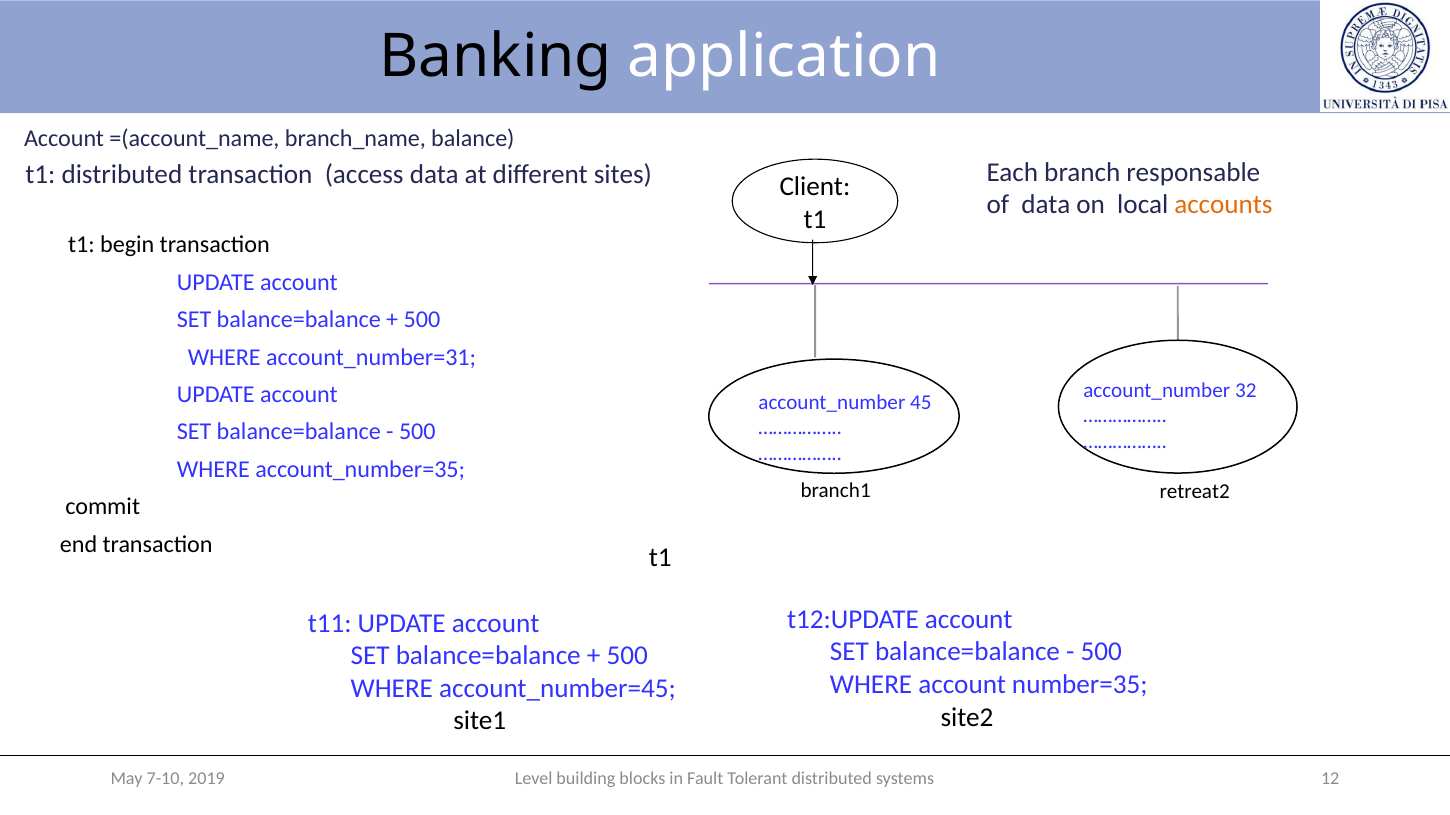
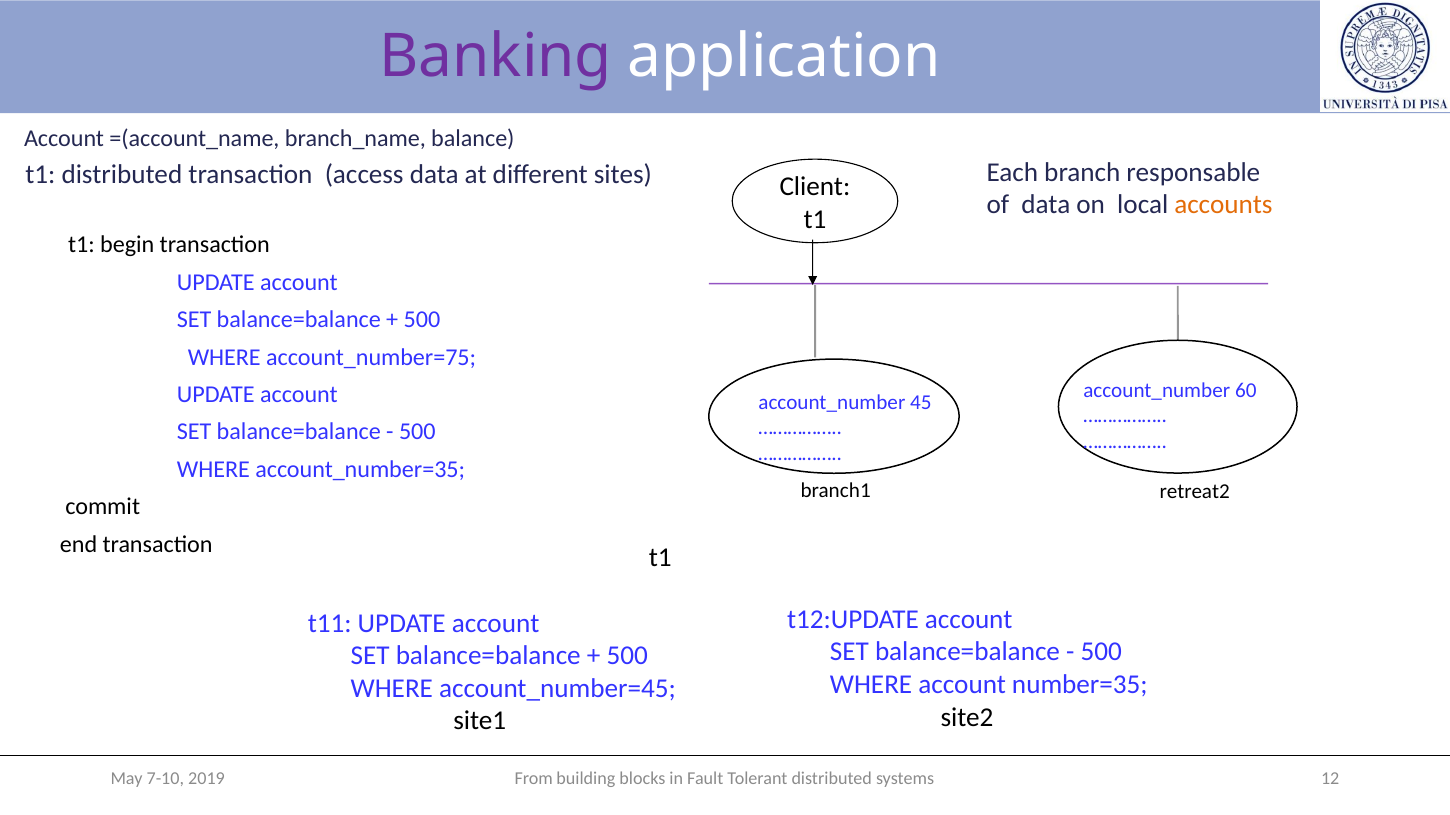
Banking colour: black -> purple (496, 56)
account_number=31: account_number=31 -> account_number=75 (371, 357)
32: 32 -> 60 (1246, 391)
Level: Level -> From (534, 779)
